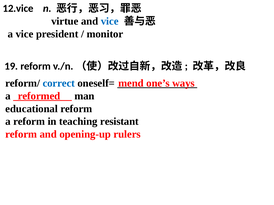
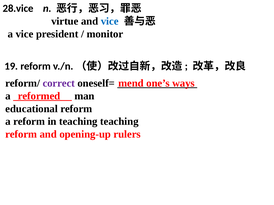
12.vice: 12.vice -> 28.vice (18, 8)
correct colour: blue -> purple (59, 83)
teaching resistant: resistant -> teaching (119, 122)
